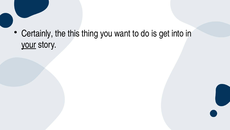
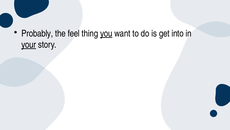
Certainly: Certainly -> Probably (37, 33)
this: this -> feel (74, 33)
you underline: none -> present (106, 33)
